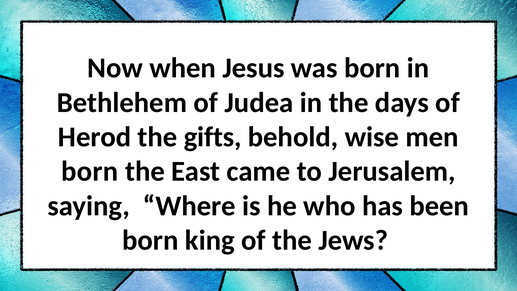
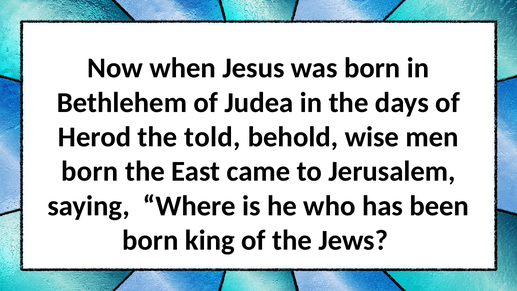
gifts: gifts -> told (212, 137)
